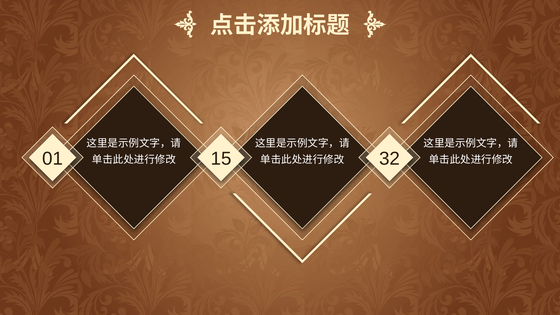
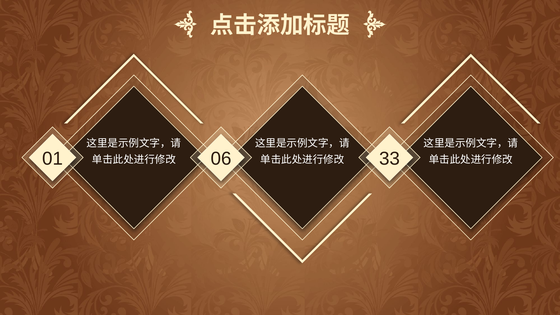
15: 15 -> 06 (221, 159)
32: 32 -> 33 (389, 159)
